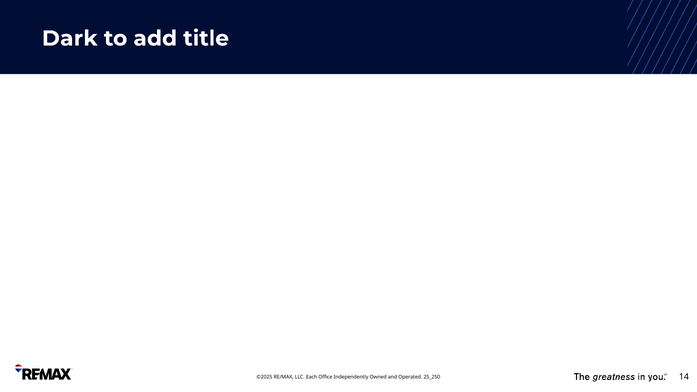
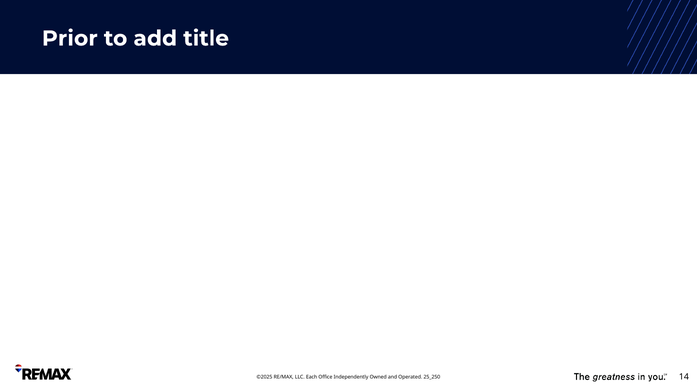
Dark: Dark -> Prior (70, 38)
